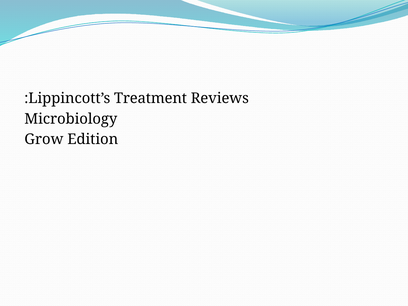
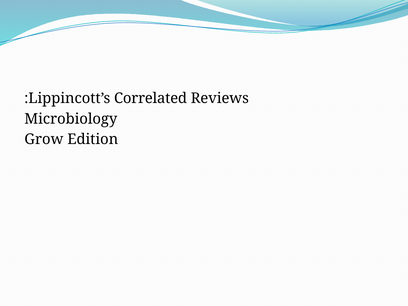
Treatment: Treatment -> Correlated (151, 98)
